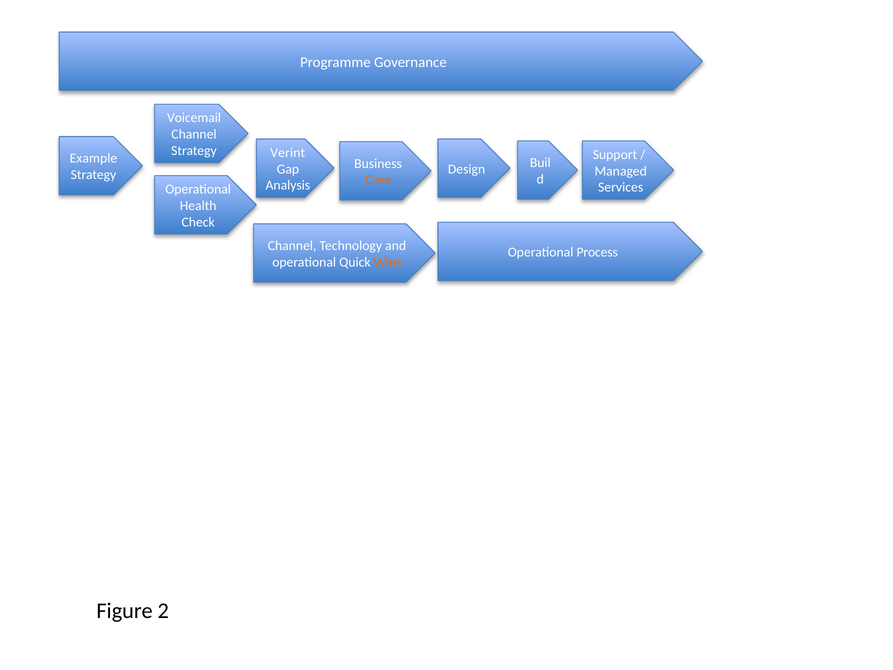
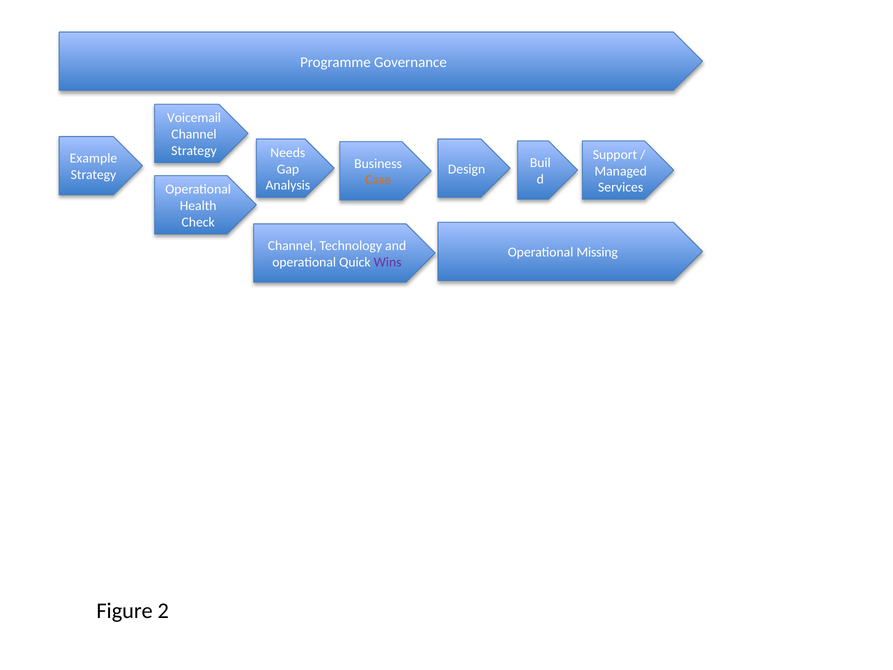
Verint: Verint -> Needs (288, 153)
Process: Process -> Missing (597, 252)
Wins colour: orange -> purple (388, 262)
